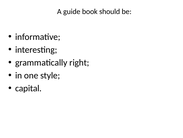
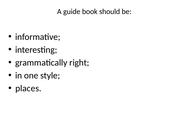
capital: capital -> places (28, 88)
